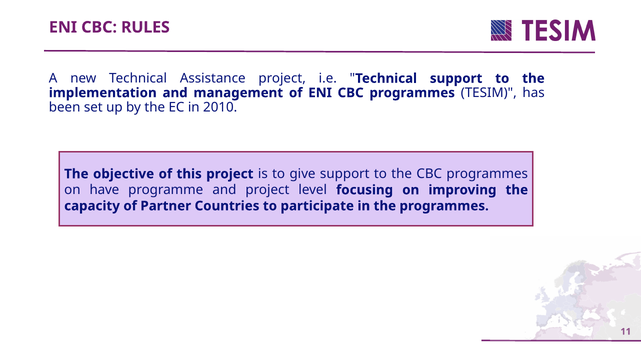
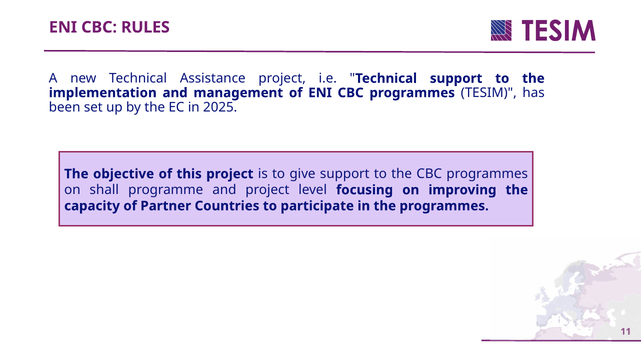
2010: 2010 -> 2025 (220, 107)
have: have -> shall (104, 190)
